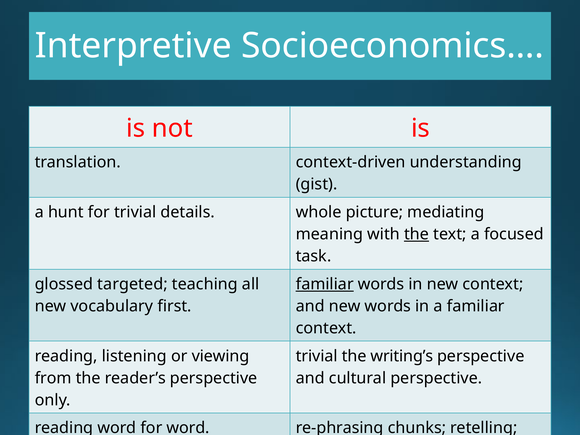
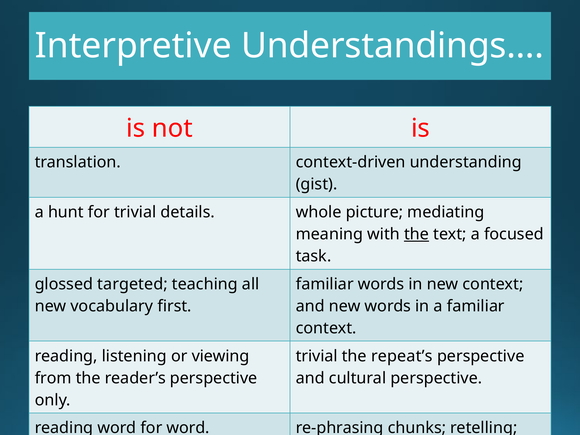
Socioeconomics…: Socioeconomics… -> Understandings… (392, 46)
familiar underline: present -> none (325, 284)
writing’s: writing’s -> repeat’s (402, 356)
